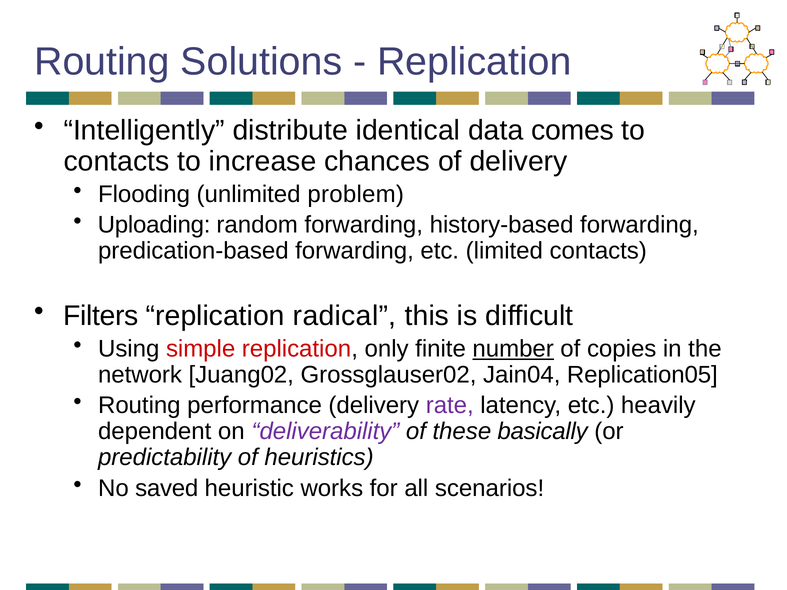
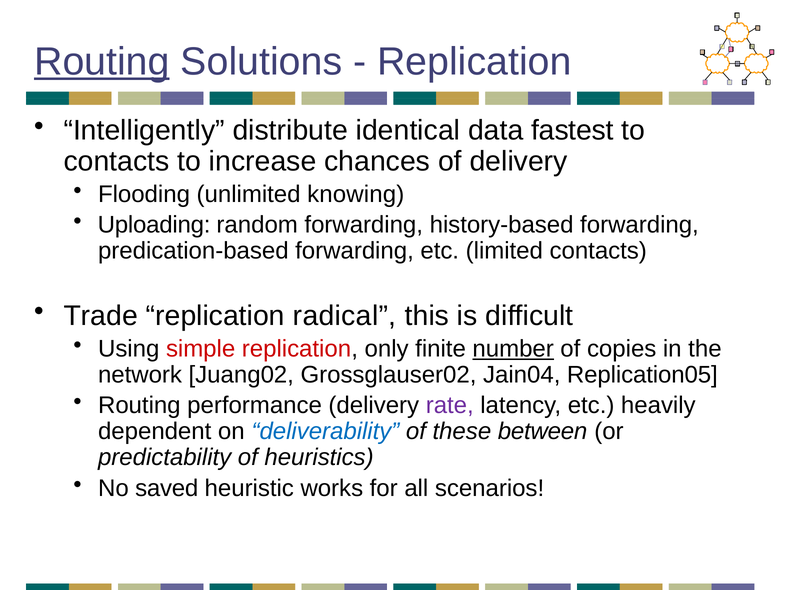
Routing underline: none -> present (102, 62)
comes: comes -> fastest (572, 131)
problem: problem -> knowing (356, 194)
Filters: Filters -> Trade (101, 316)
deliverability colour: purple -> blue (325, 432)
basically: basically -> between (543, 432)
